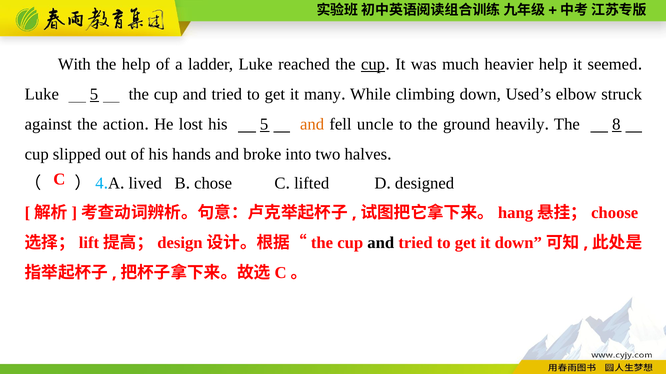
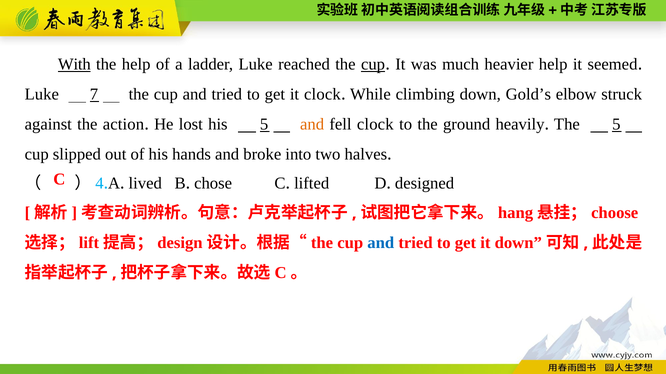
With underline: none -> present (74, 64)
Luke 5: 5 -> 7 (94, 94)
it many: many -> clock (322, 94)
Used’s: Used’s -> Gold’s (528, 94)
fell uncle: uncle -> clock (375, 124)
The 8: 8 -> 5 (616, 124)
and colour: black -> blue (381, 243)
